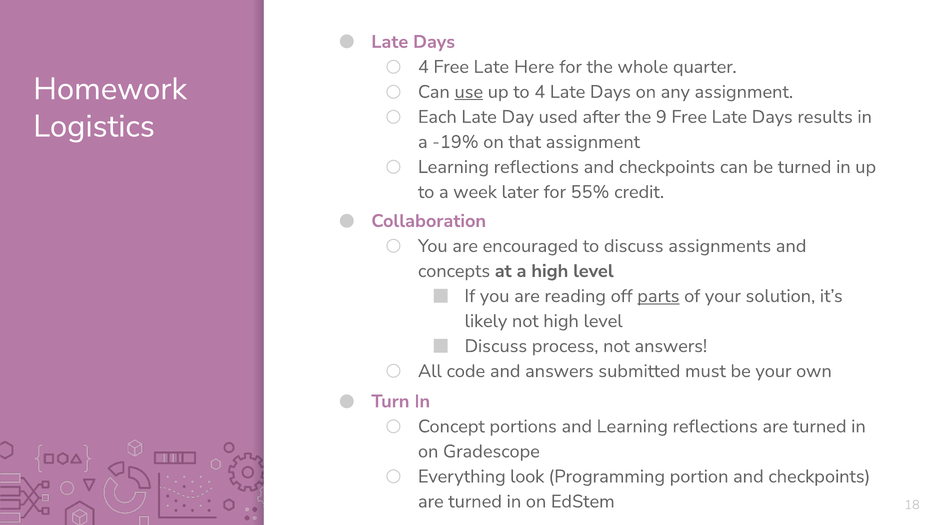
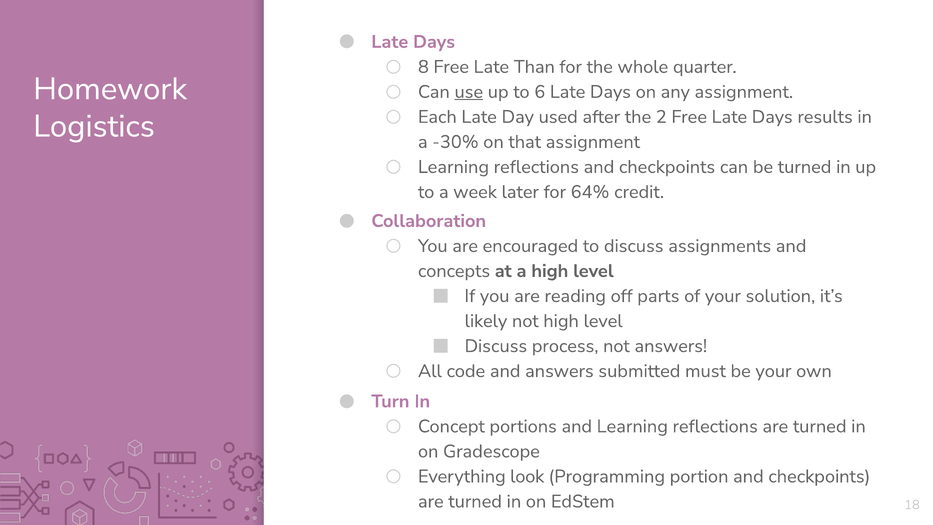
4: 4 -> 8 (423, 67)
Here: Here -> Than (534, 67)
to 4: 4 -> 6 (540, 92)
9: 9 -> 2 (661, 117)
-19%: -19% -> -30% (455, 142)
55%: 55% -> 64% (590, 192)
parts underline: present -> none (658, 296)
